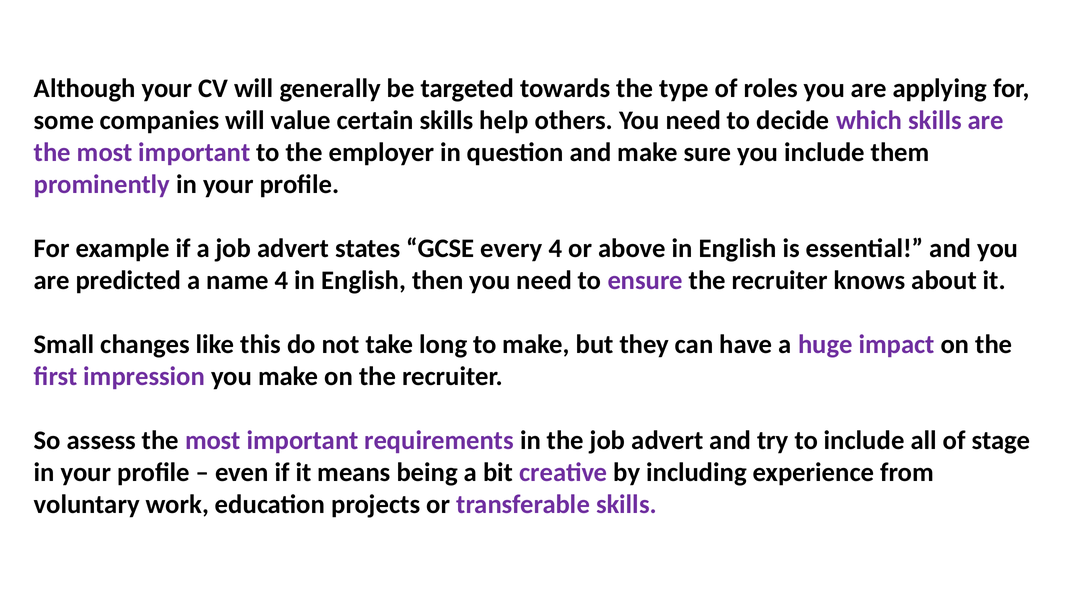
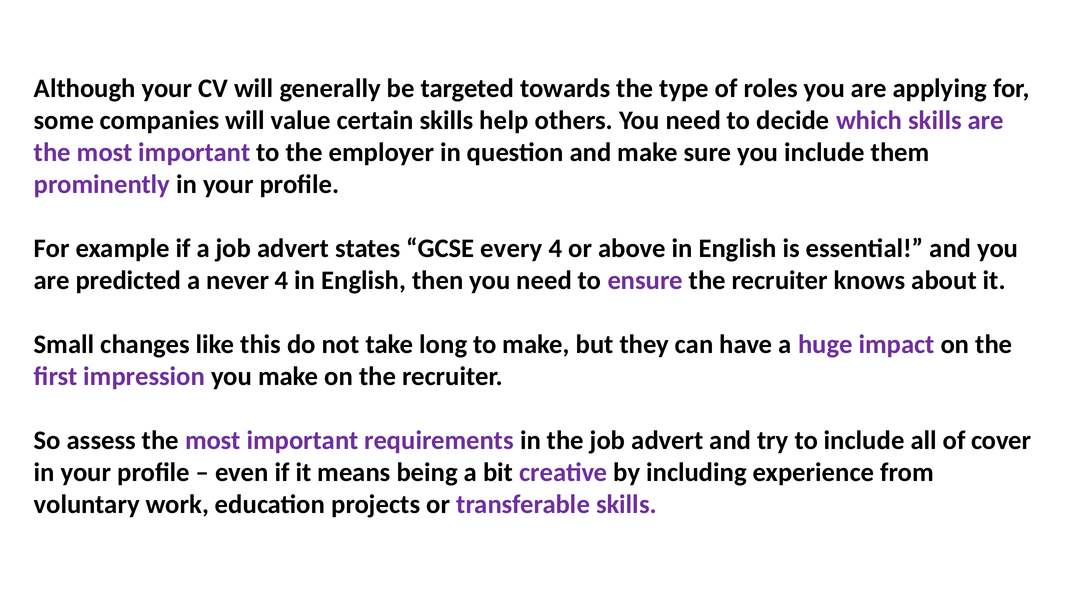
name: name -> never (238, 280)
stage: stage -> cover (1001, 440)
